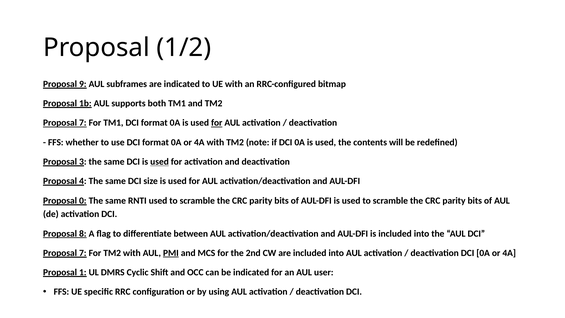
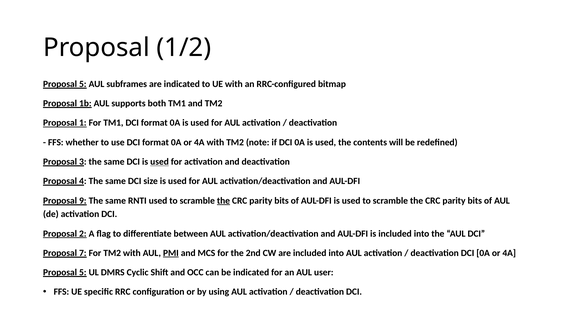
9: 9 -> 5 (83, 84)
7: 7 -> 1 (83, 123)
for underline: present -> none (217, 123)
0: 0 -> 9 (83, 200)
the underline: none -> present (223, 200)
8: 8 -> 2 (83, 233)
1: 1 -> 5 (83, 272)
